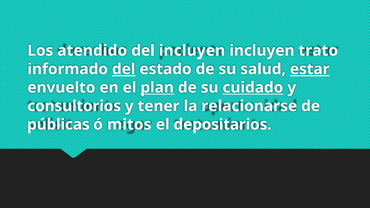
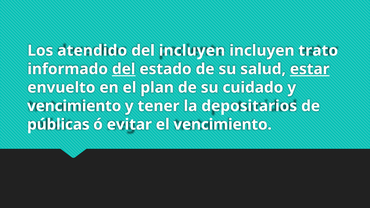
plan underline: present -> none (157, 88)
cuidado underline: present -> none (253, 88)
consultorios: consultorios -> vencimiento (74, 106)
relacionarse: relacionarse -> depositarios (249, 106)
mitos: mitos -> evitar (129, 125)
el depositarios: depositarios -> vencimiento (223, 125)
